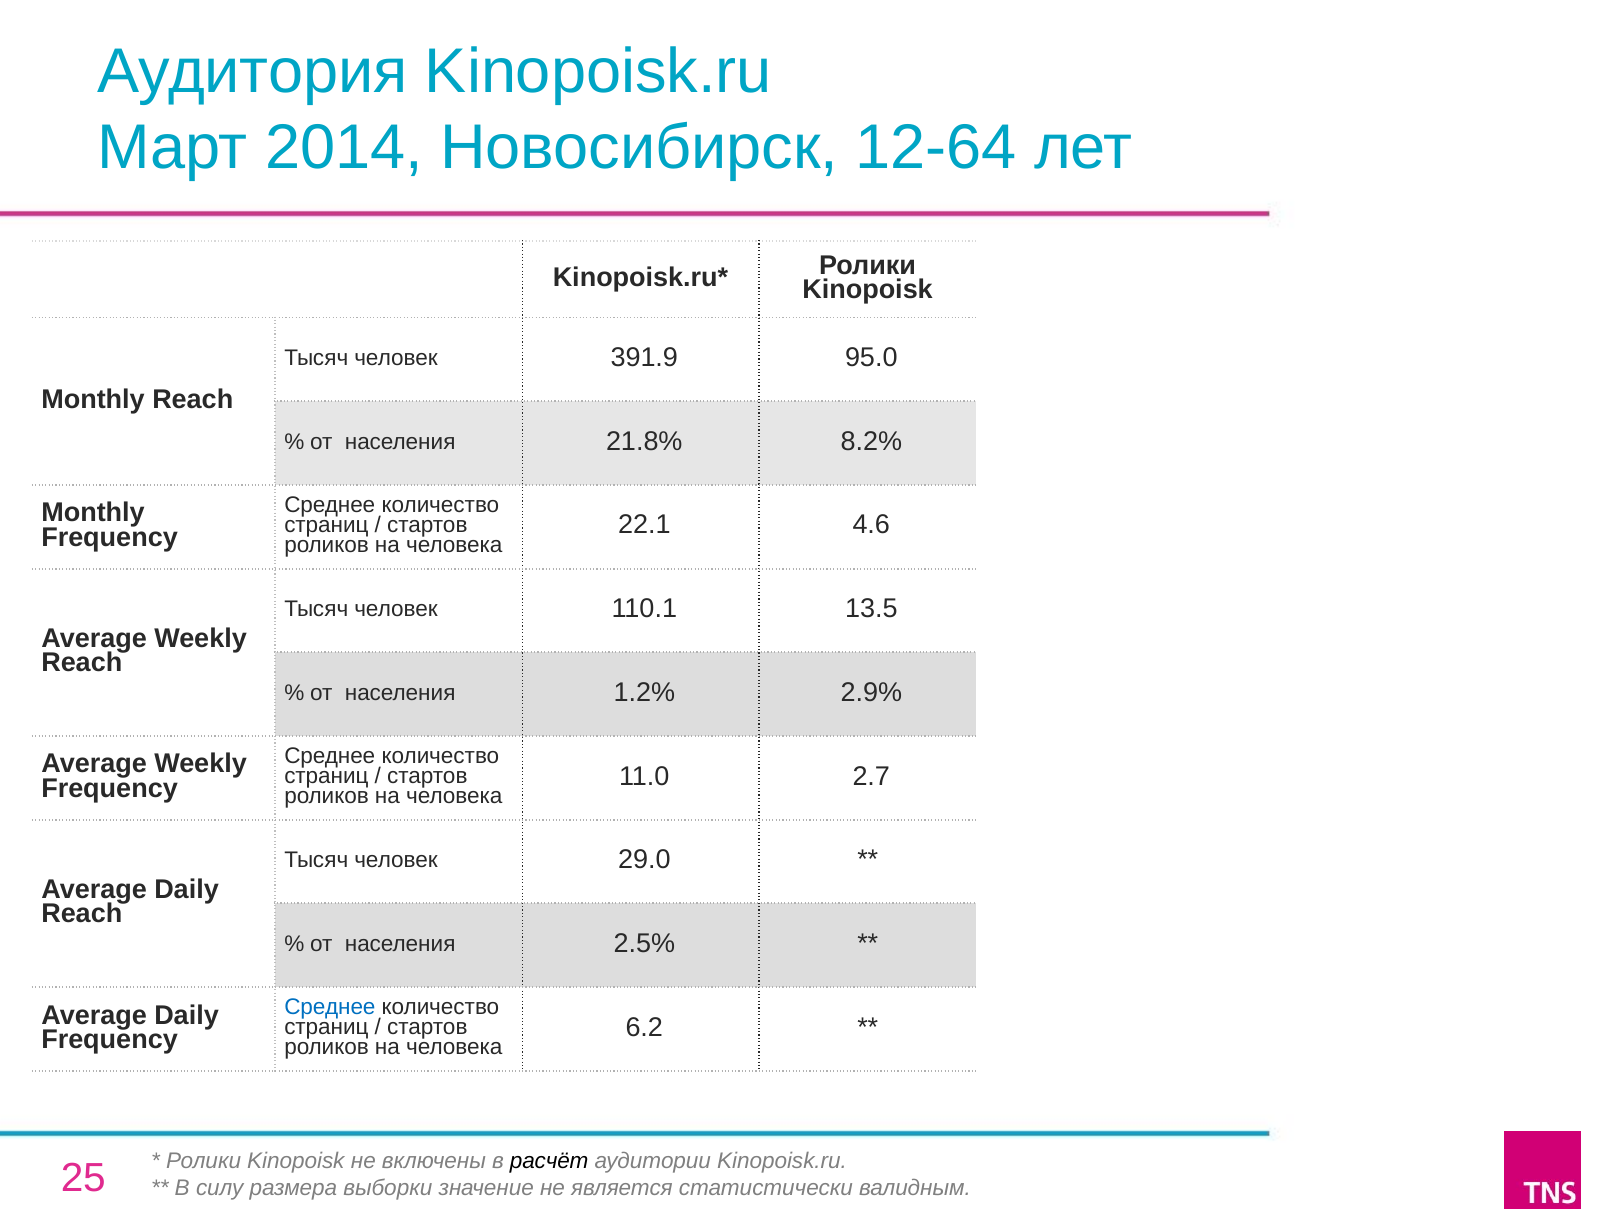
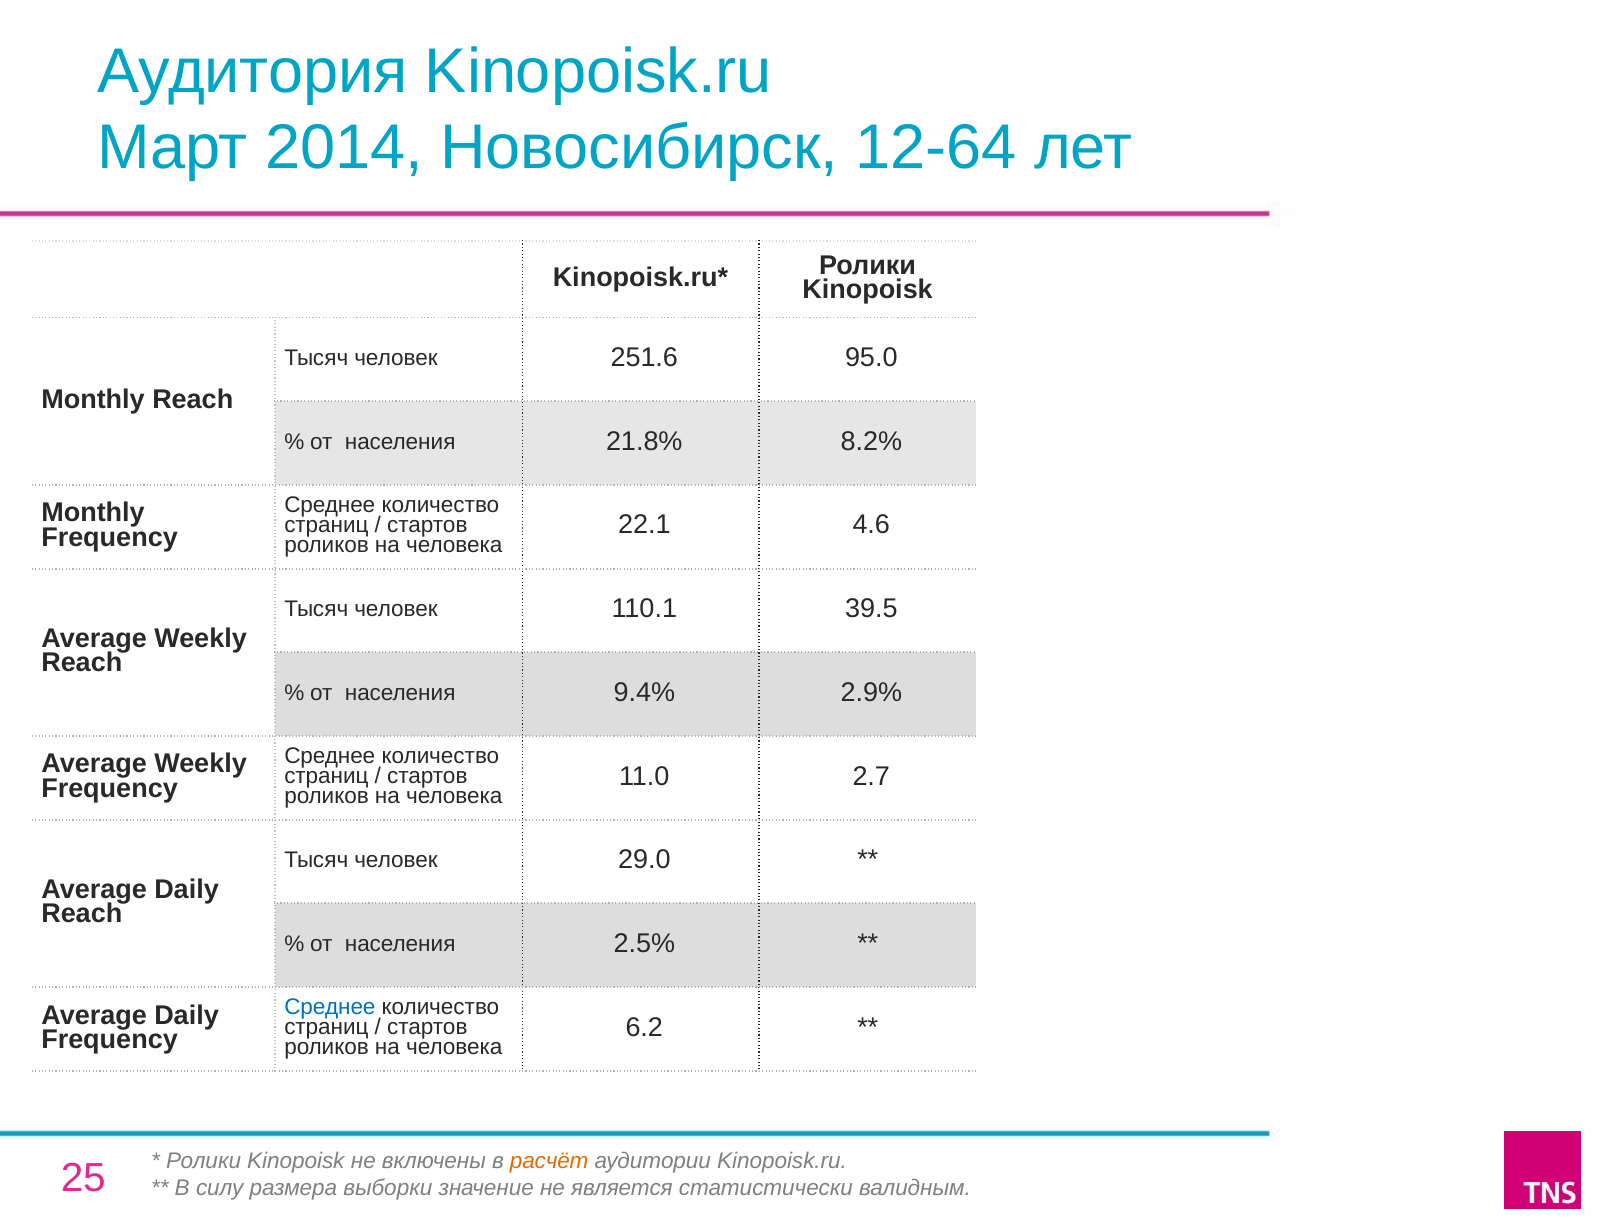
391.9: 391.9 -> 251.6 (644, 358)
13.5: 13.5 -> 39.5 (871, 609)
1.2%: 1.2% -> 9.4% (644, 693)
расчёт colour: black -> orange (549, 1161)
